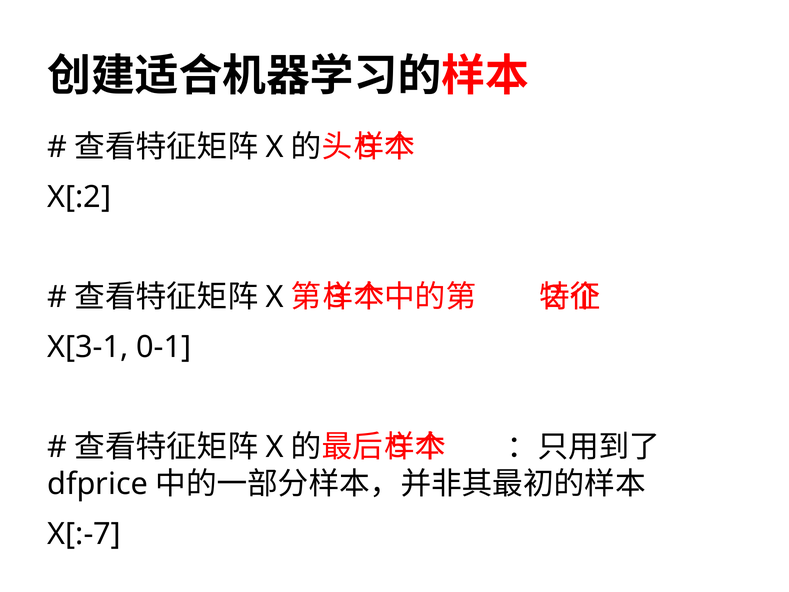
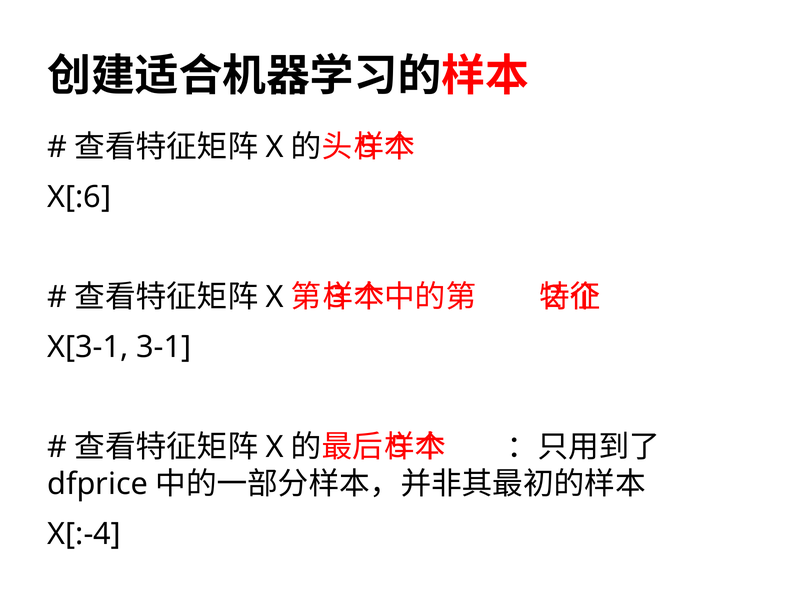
X[:2: X[:2 -> X[:6 (79, 197)
0-1: 0-1 -> 3-1 (164, 347)
X[:-7: X[:-7 -> X[:-4 (84, 534)
